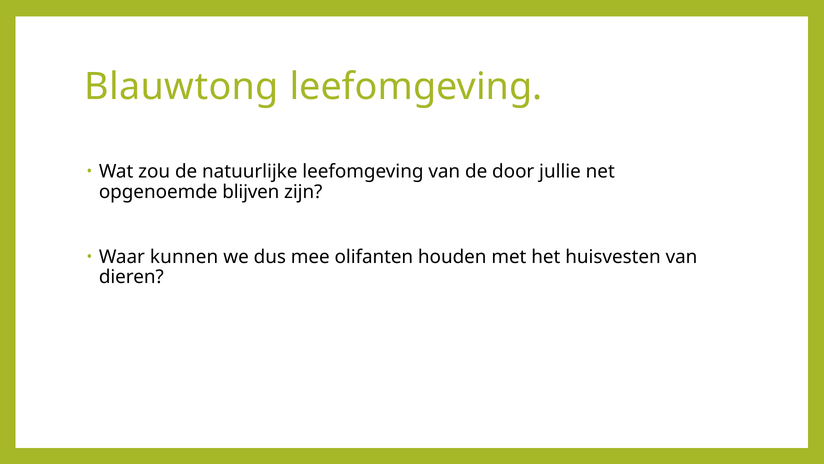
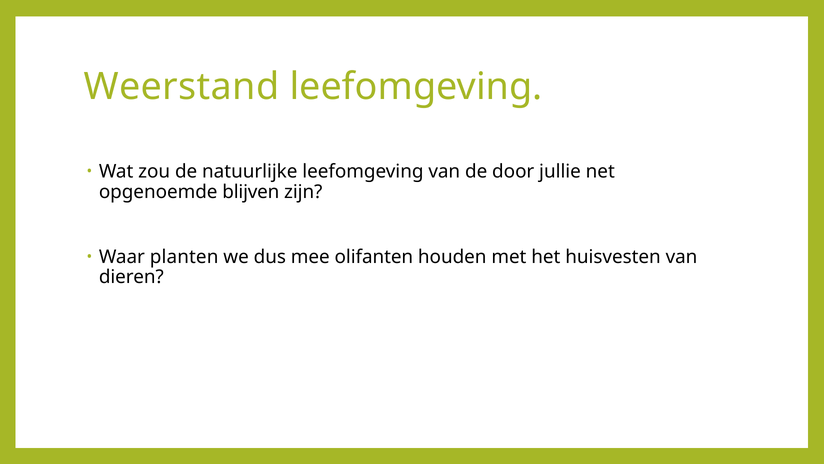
Blauwtong: Blauwtong -> Weerstand (181, 87)
kunnen: kunnen -> planten (184, 257)
